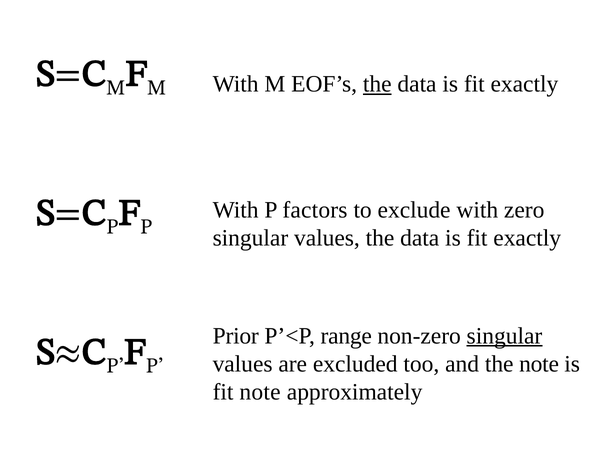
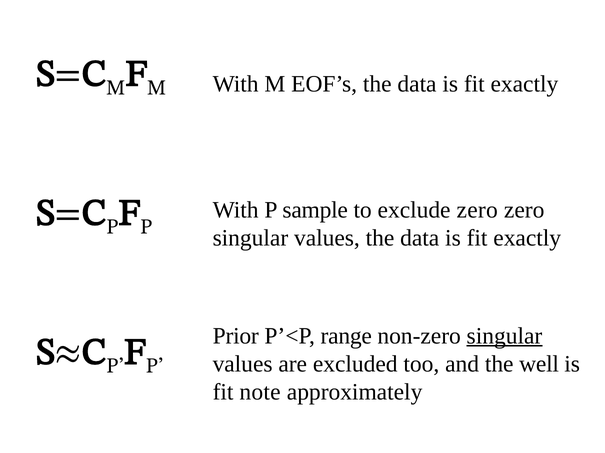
the underline: present -> none (377, 84)
factors: factors -> sample (315, 210)
exclude with: with -> zero (477, 210)
the note: note -> well (539, 365)
